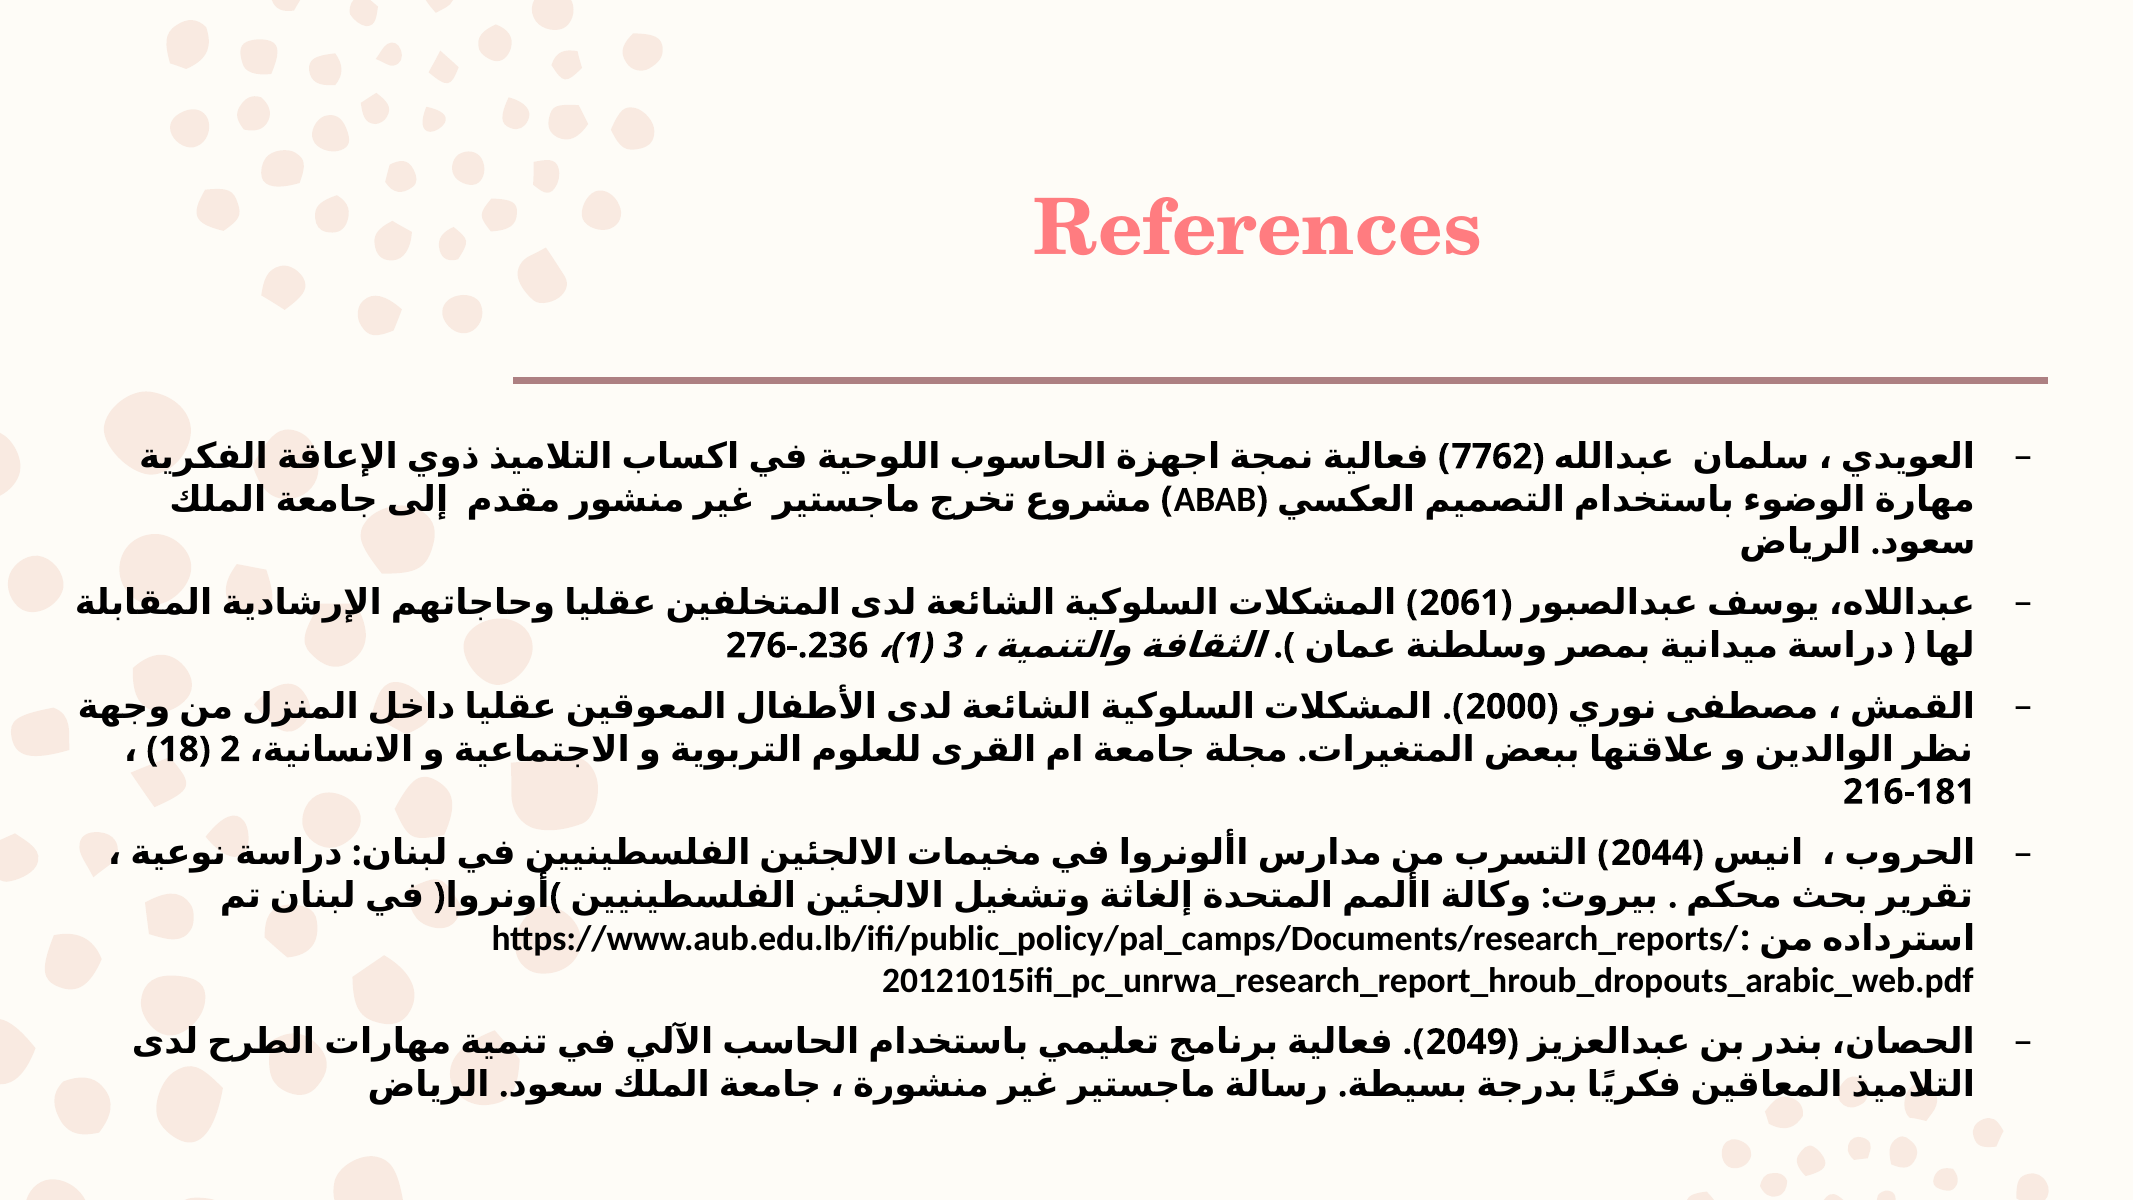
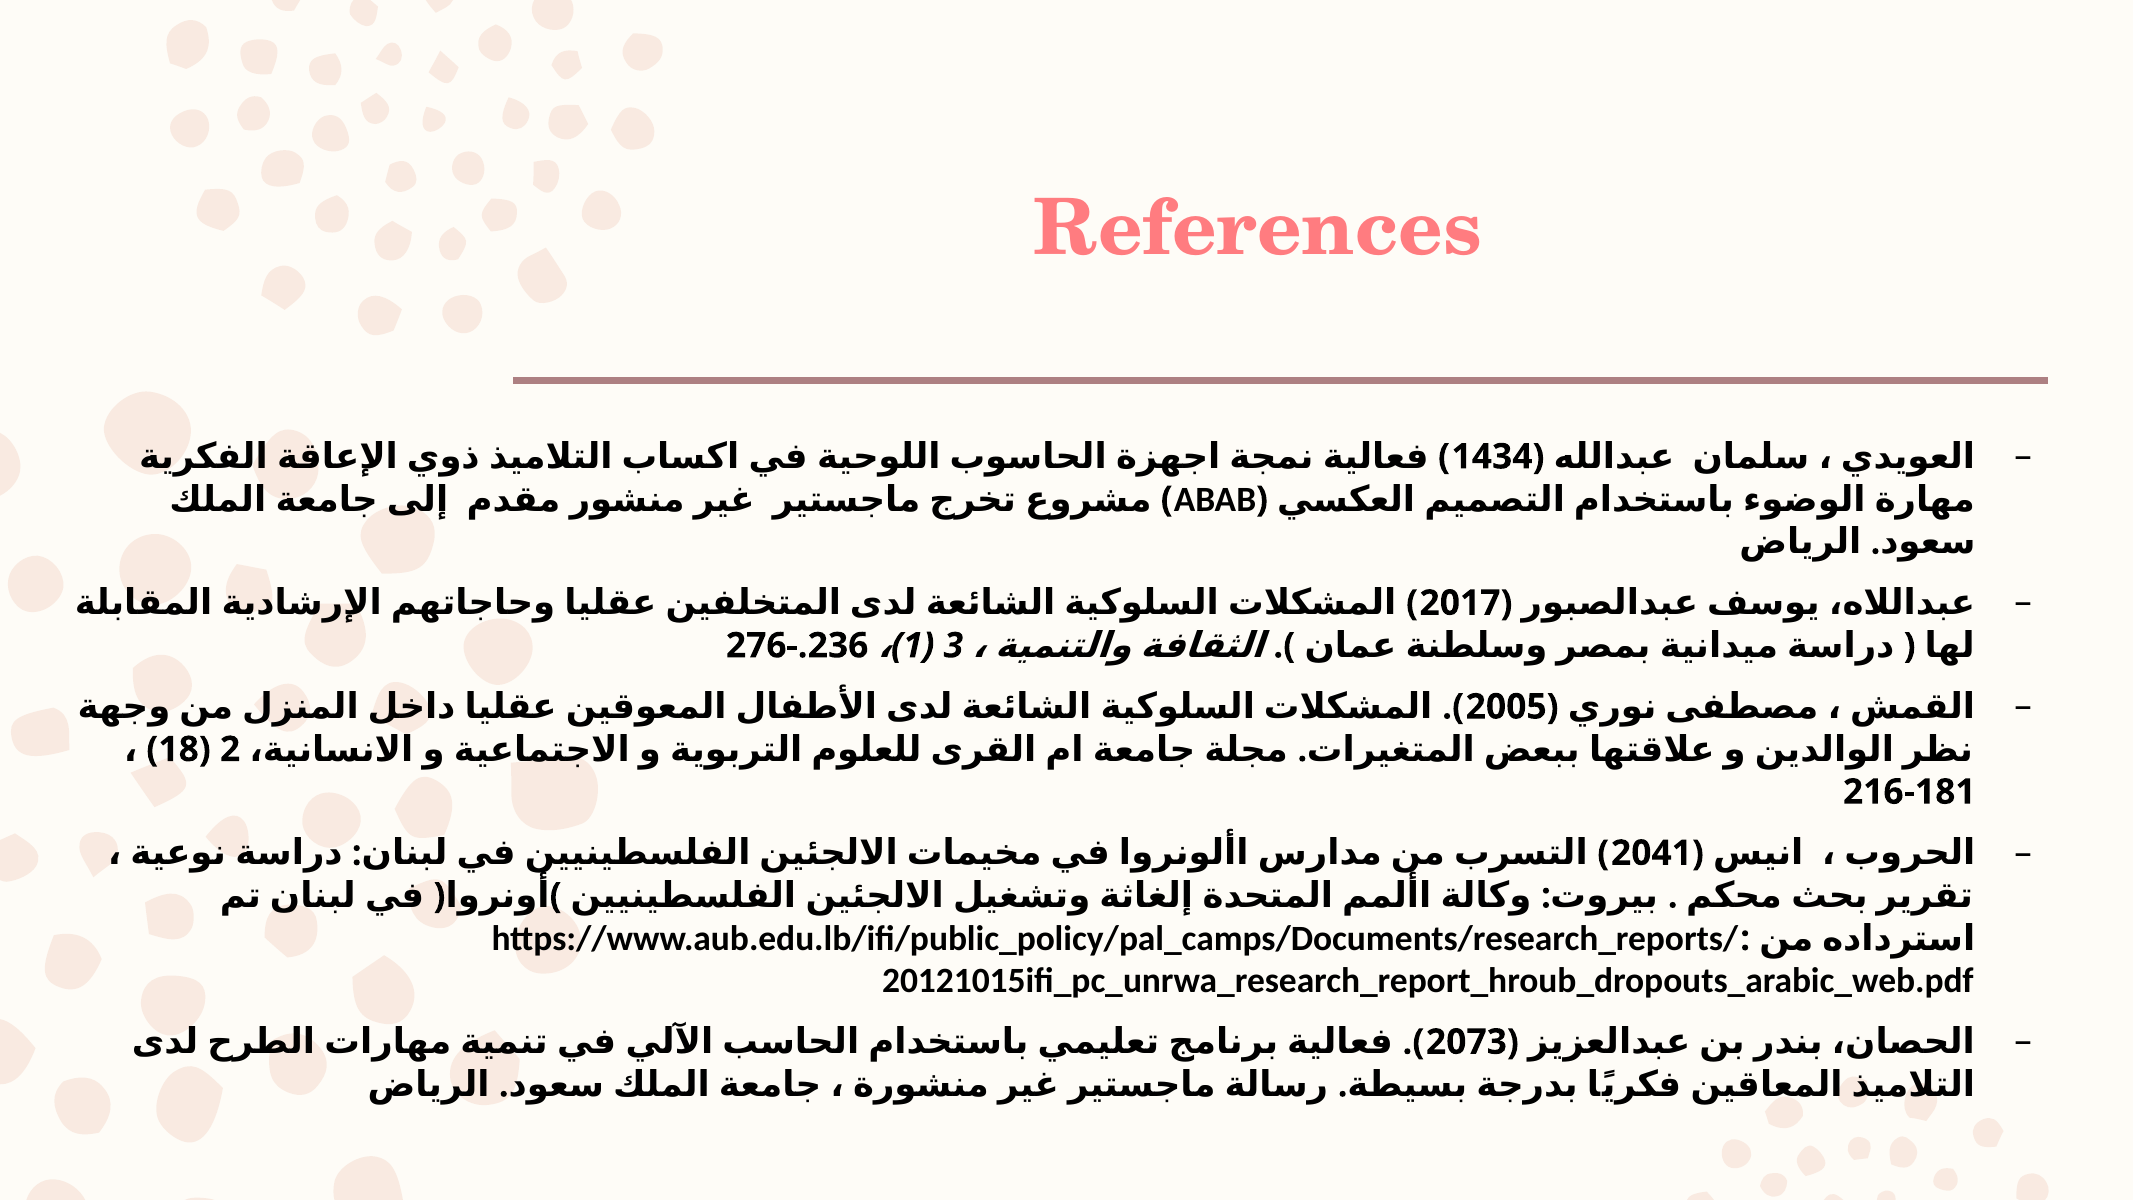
7762: 7762 -> 1434 (1492, 457)
2061: 2061 -> 2017 (1460, 603)
2000: 2000 -> 2005 (1506, 707)
2044: 2044 -> 2041 (1651, 853)
2049: 2049 -> 2073 (1466, 1042)
